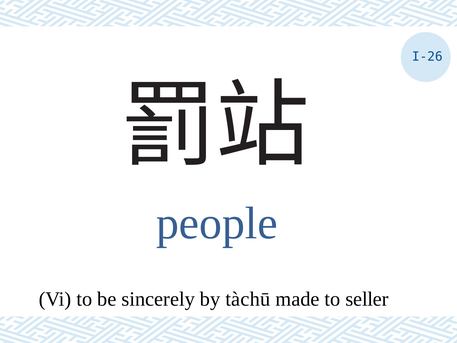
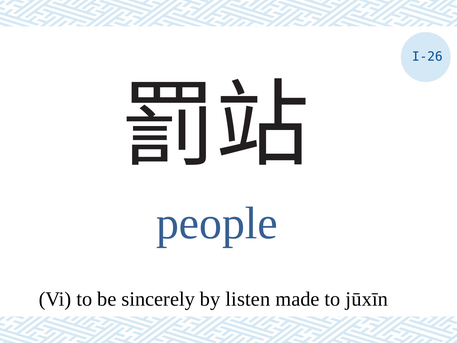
tàchū: tàchū -> listen (248, 299)
seller: seller -> jūxīn (367, 299)
